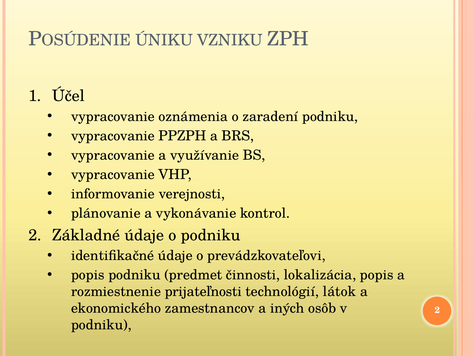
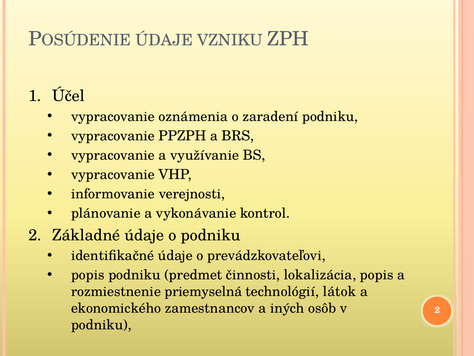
ÚNIKU: ÚNIKU -> ÚDAJE (164, 40)
prijateľnosti: prijateľnosti -> priemyselná (203, 291)
